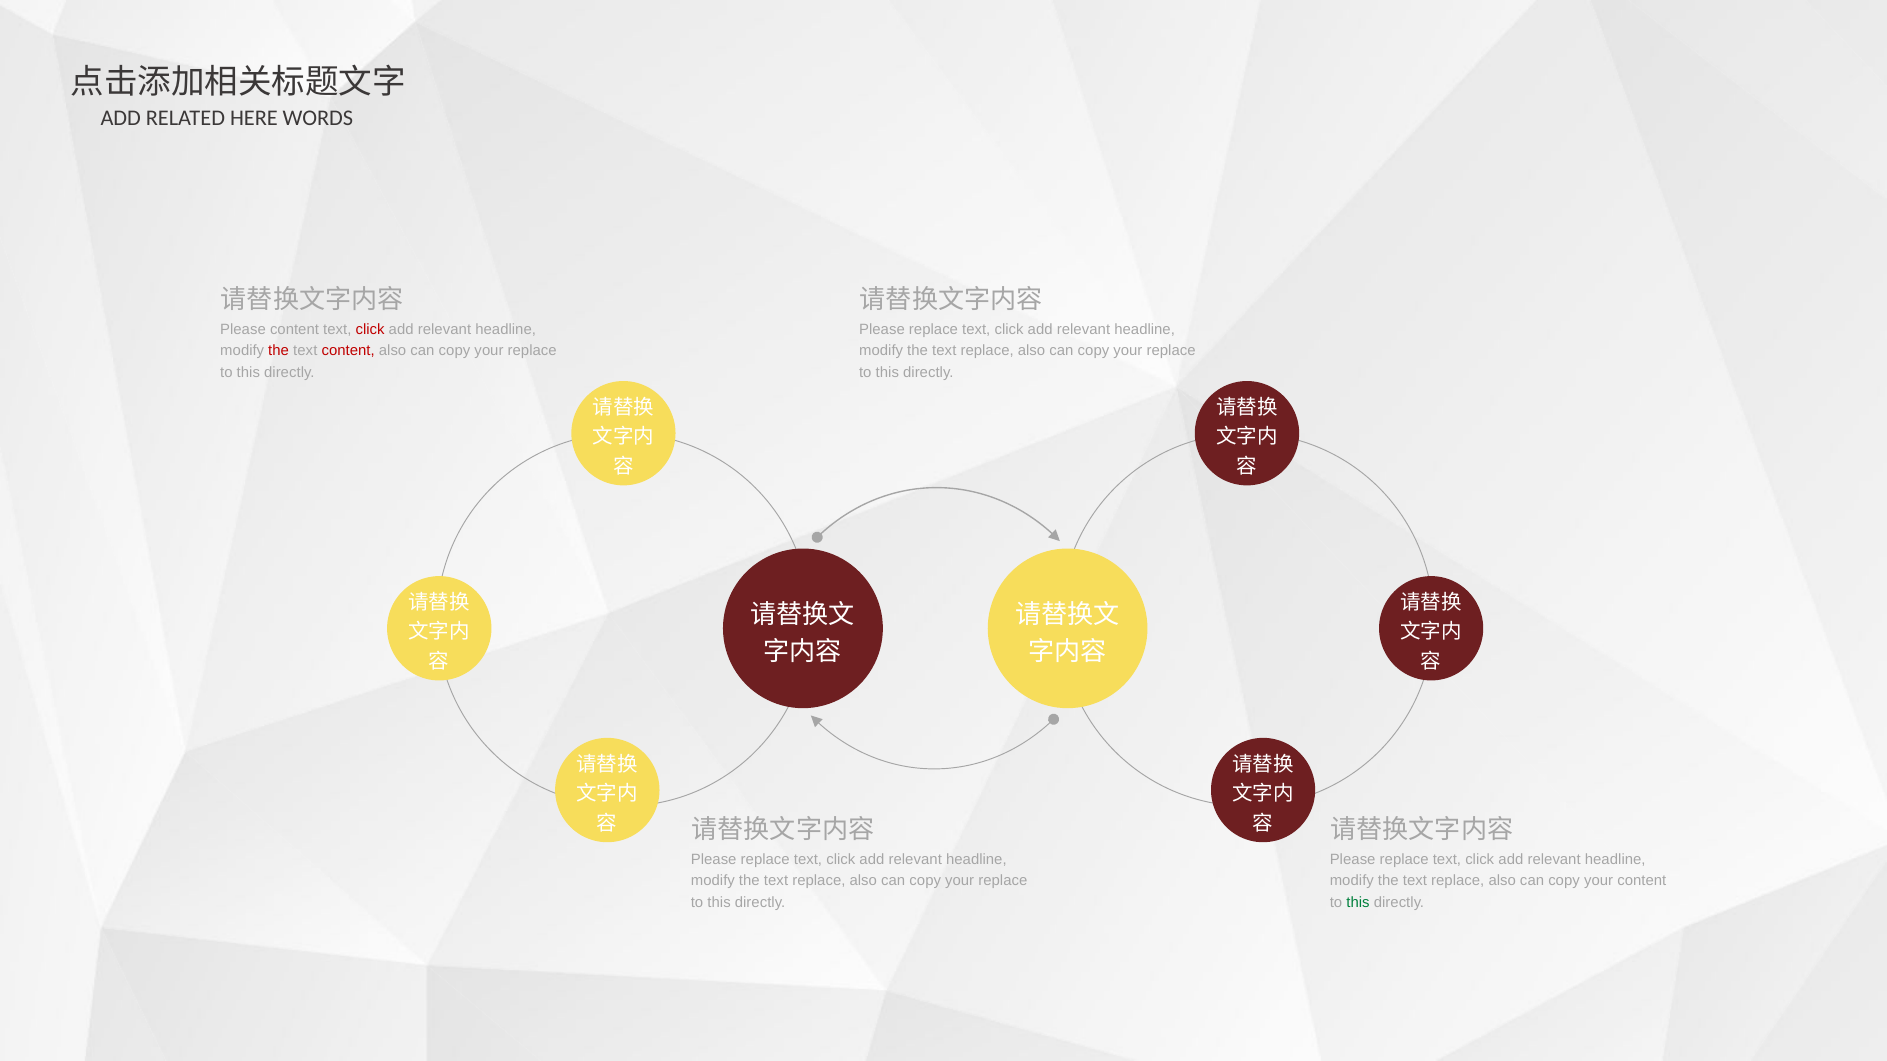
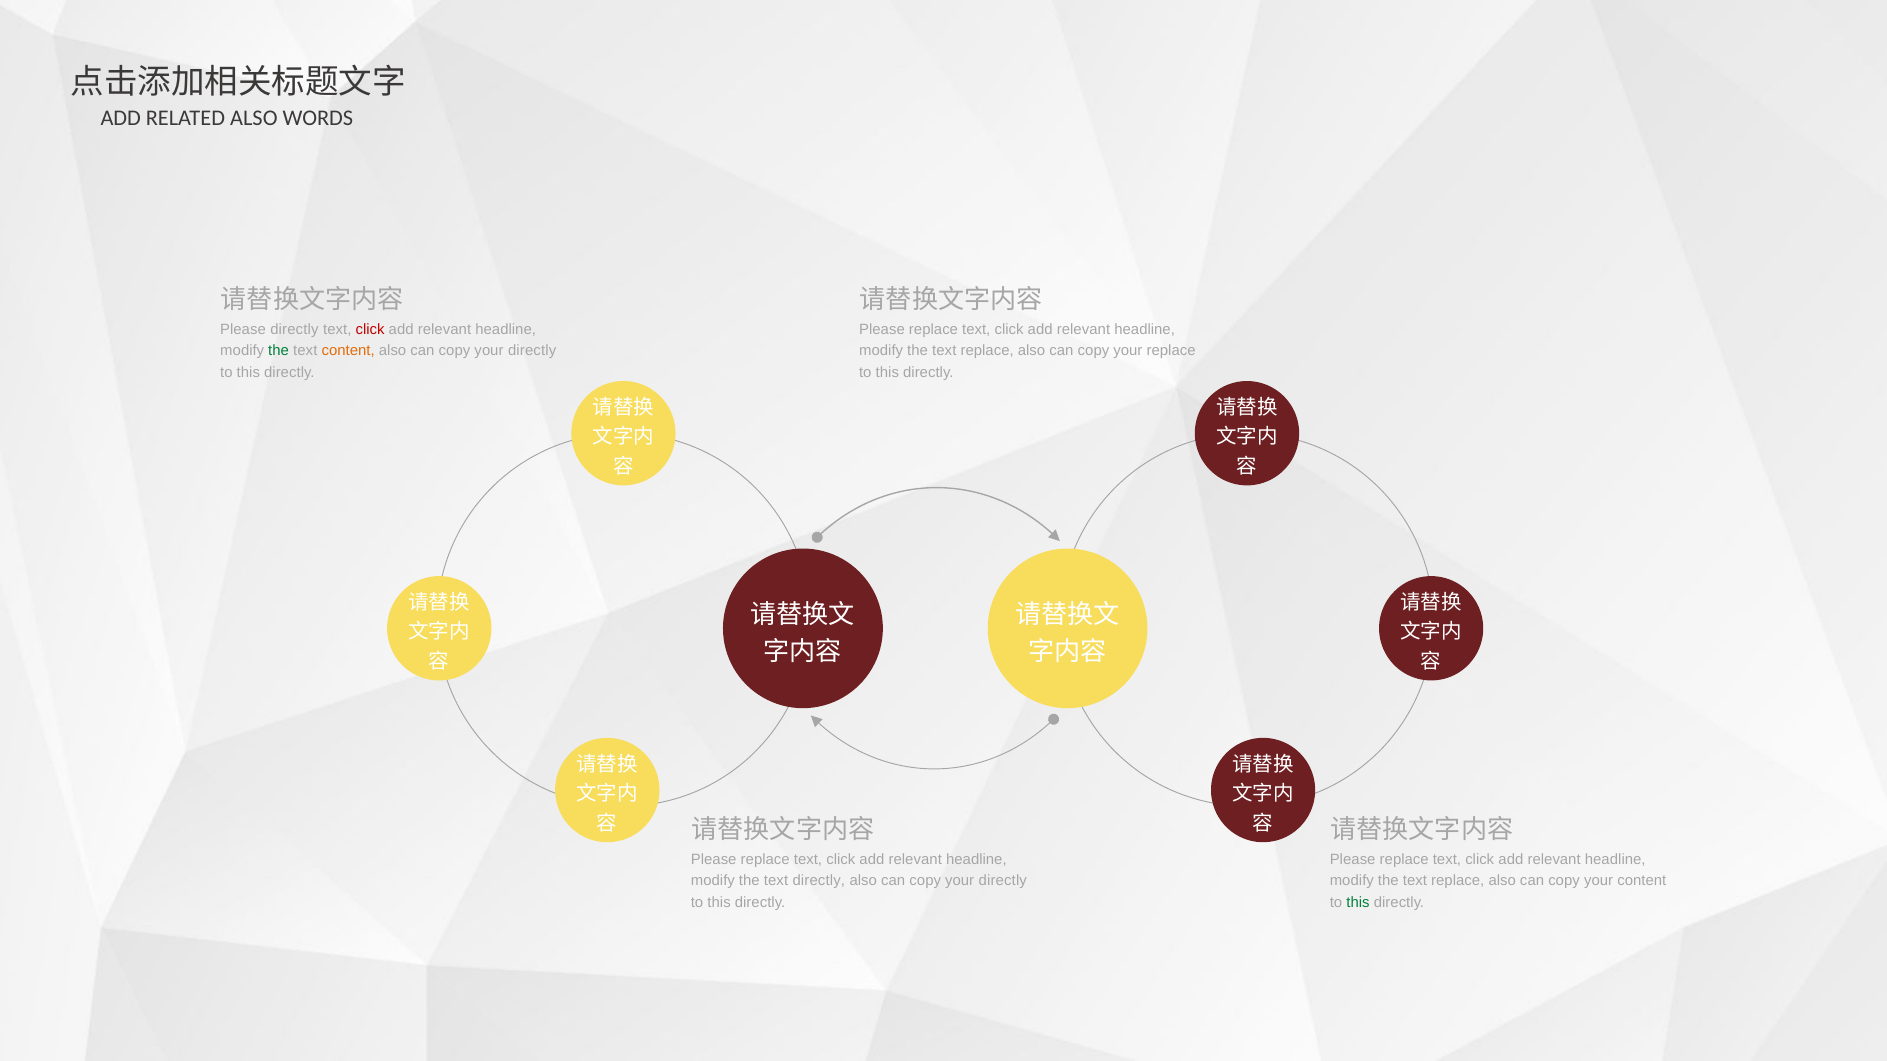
RELATED HERE: HERE -> ALSO (254, 118)
Please content: content -> directly (294, 329)
the colour: red -> green (279, 351)
content colour: red -> orange (348, 351)
replace: replace -> directly (532, 351)
replace: replace -> directly (819, 881)
replace: replace -> directly (1003, 881)
